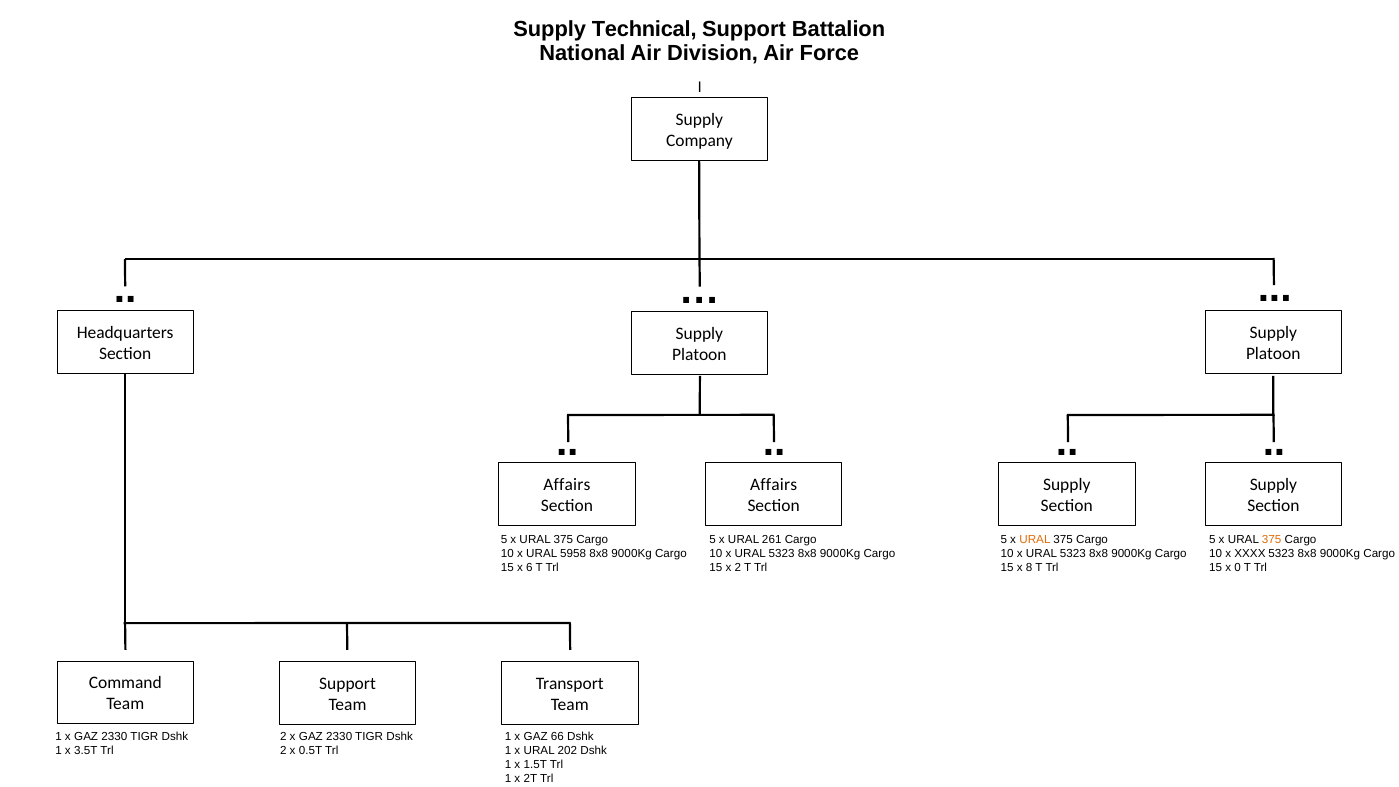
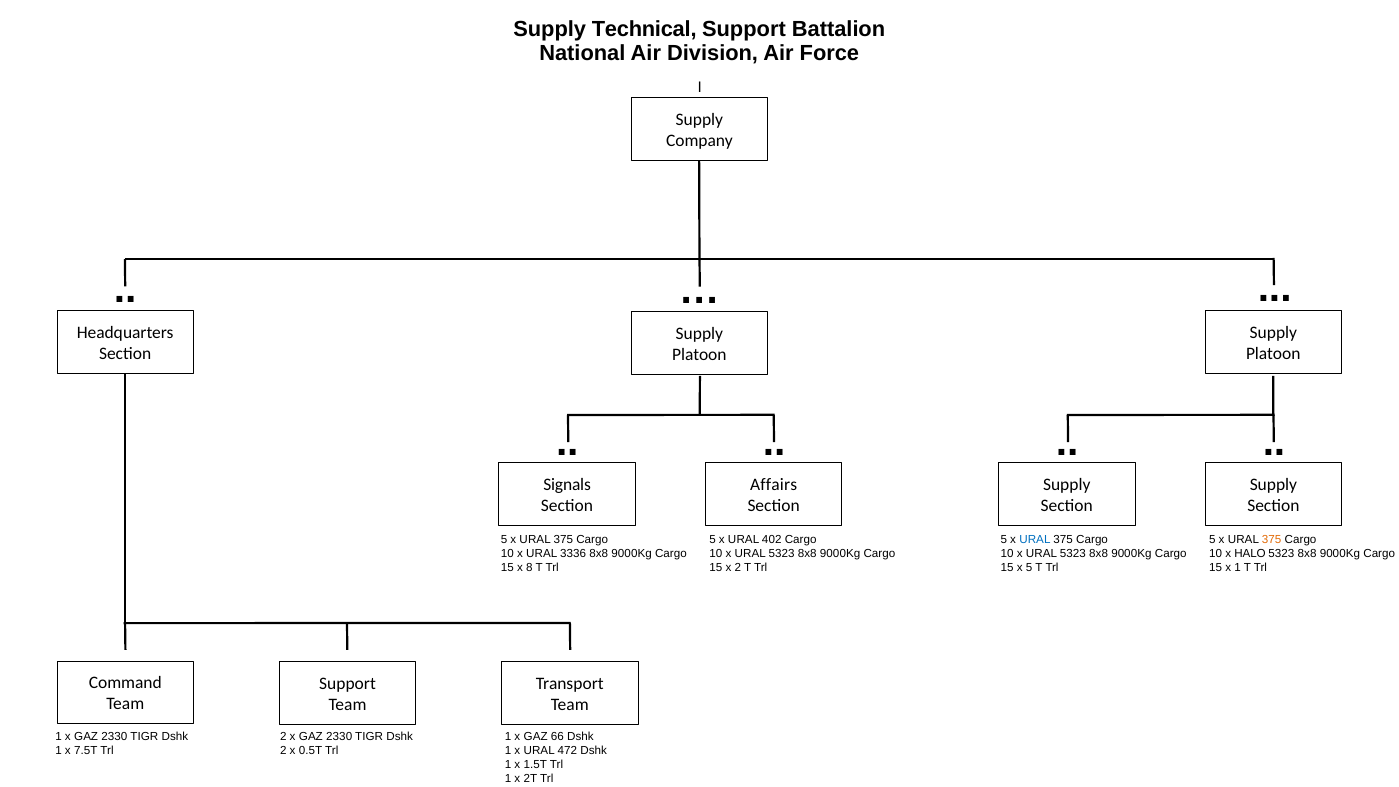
Affairs: Affairs -> Signals (567, 484)
261: 261 -> 402 (772, 539)
URAL colour: orange -> blue (1035, 539)
5958: 5958 -> 3336 (573, 553)
XXXX: XXXX -> HALO (1250, 553)
6: 6 -> 8 (529, 567)
x 8: 8 -> 5 (1029, 567)
x 0: 0 -> 1 (1238, 567)
3.5T: 3.5T -> 7.5T (86, 751)
202: 202 -> 472 (567, 751)
